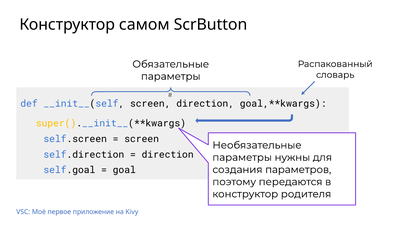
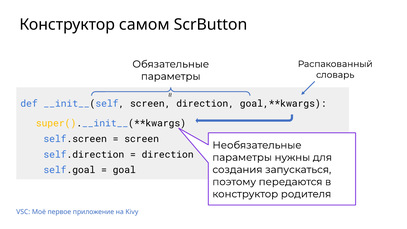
параметров: параметров -> запускаться (298, 170)
